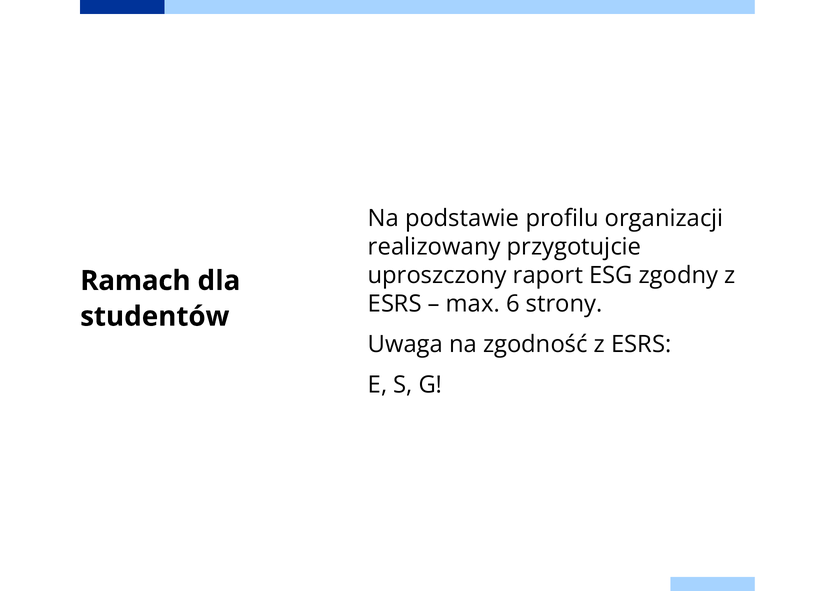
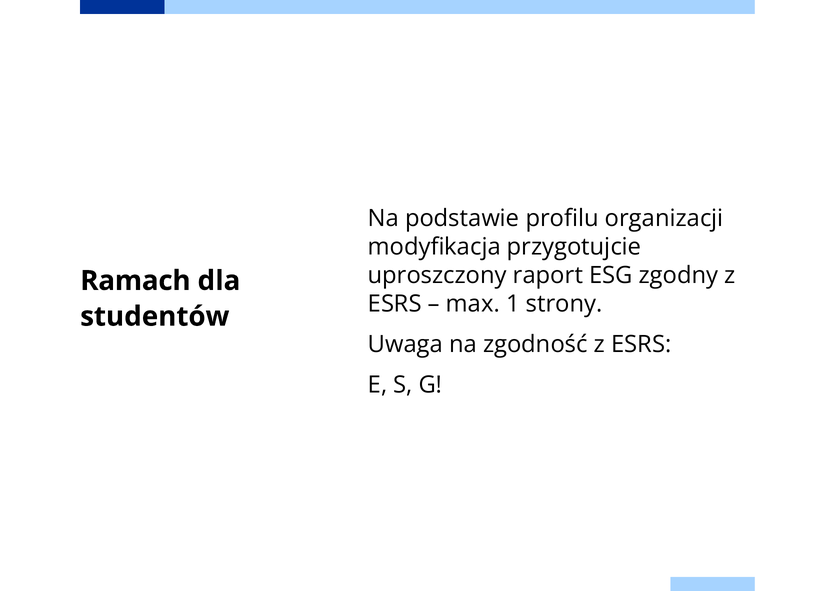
realizowany: realizowany -> modyfikacja (434, 247)
6: 6 -> 1 (513, 304)
